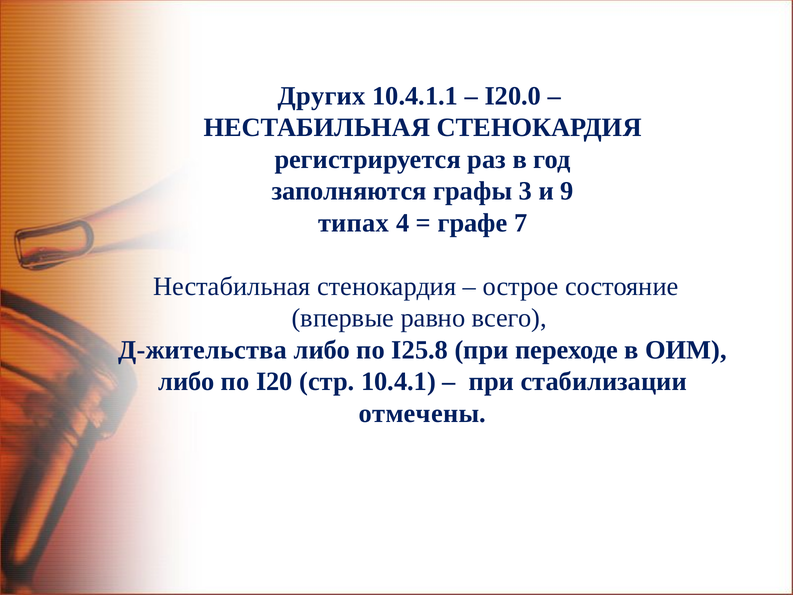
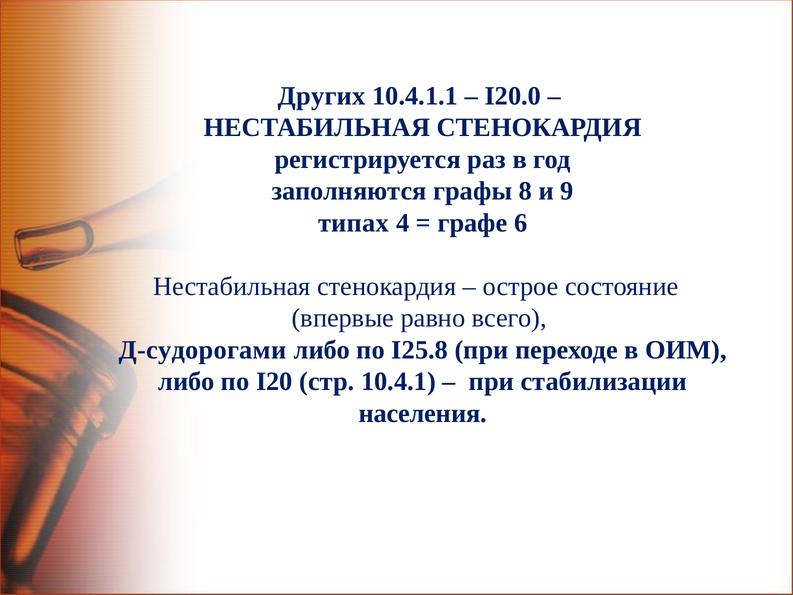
3: 3 -> 8 (525, 191)
7: 7 -> 6 (521, 223)
Д-жительства: Д-жительства -> Д-судорогами (203, 350)
отмечены: отмечены -> населения (423, 413)
